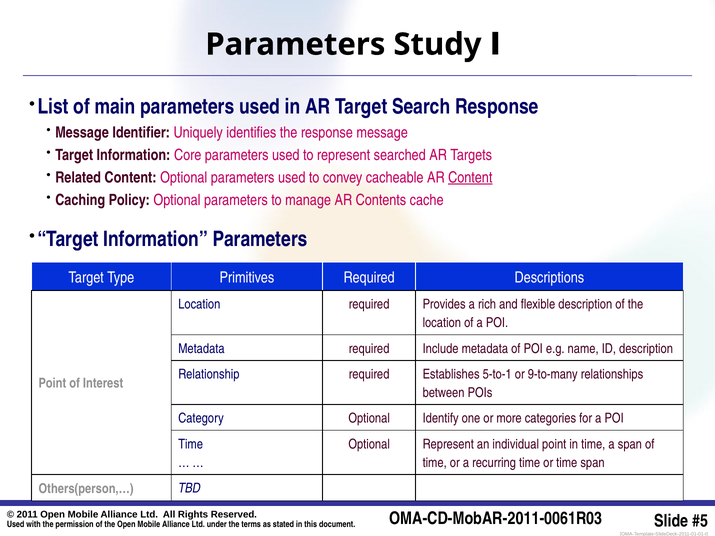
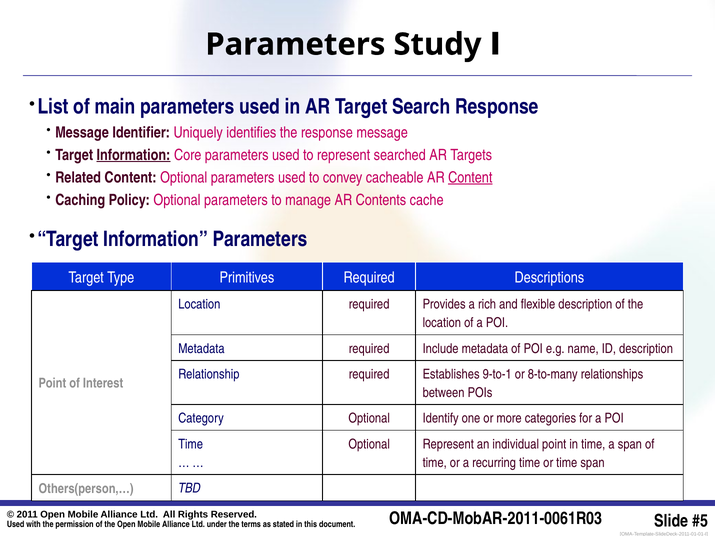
Information underline: none -> present (133, 155)
5-to-1: 5-to-1 -> 9-to-1 (497, 374)
9-to-many: 9-to-many -> 8-to-many (553, 374)
